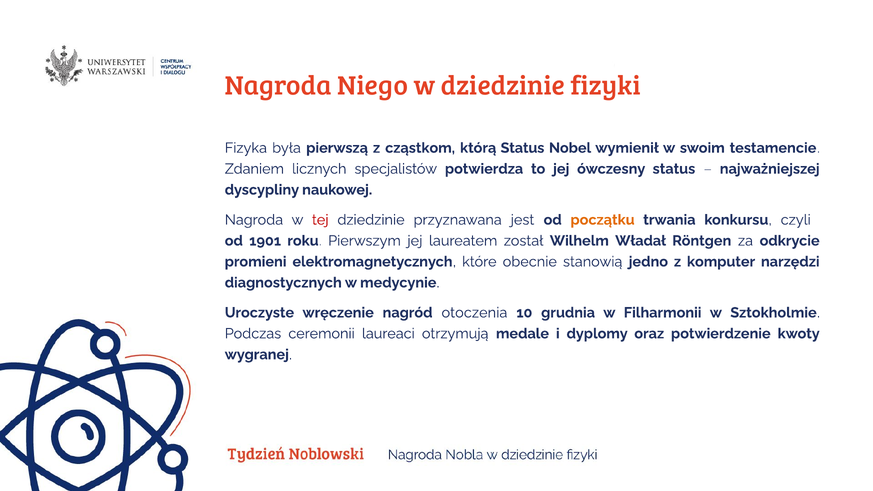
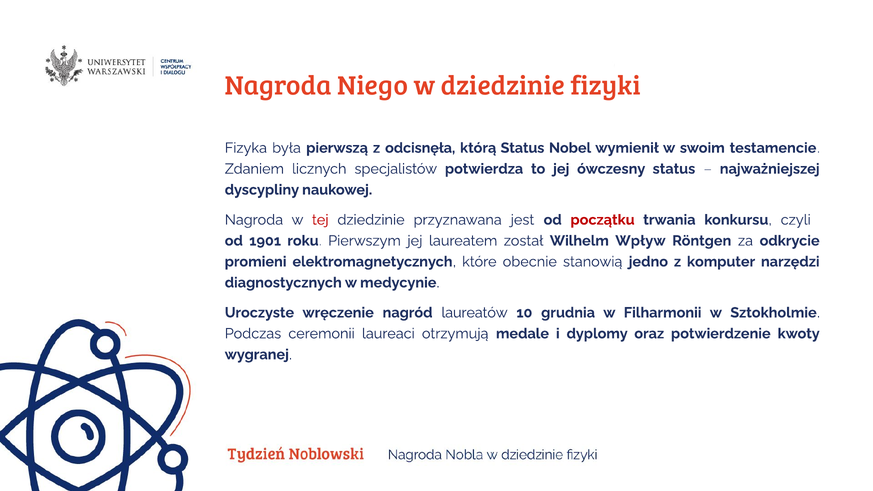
cząstkom: cząstkom -> odcisnęła (420, 148)
początku colour: orange -> red (603, 220)
Władał: Władał -> Wpływ (640, 241)
otoczenia: otoczenia -> laureatów (475, 313)
